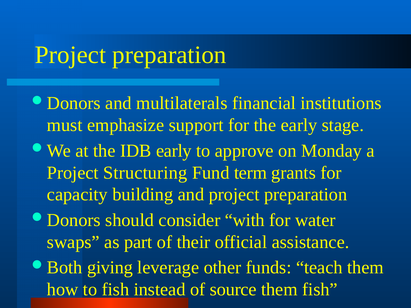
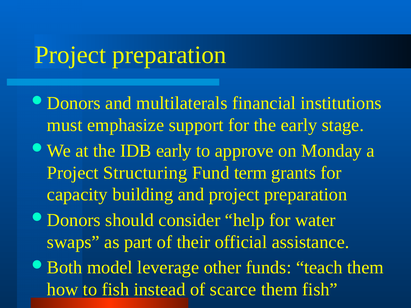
with: with -> help (245, 220)
giving: giving -> model (110, 268)
source: source -> scarce (233, 290)
